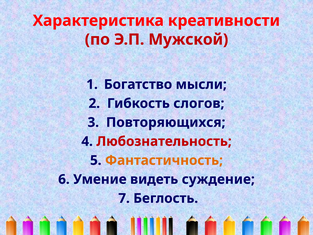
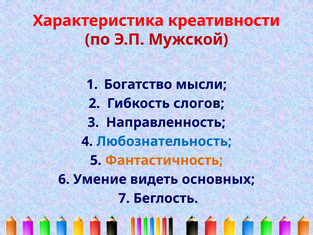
Повторяющихся: Повторяющихся -> Направленность (166, 122)
Любознательность colour: red -> blue (164, 141)
суждение: суждение -> основных (218, 179)
